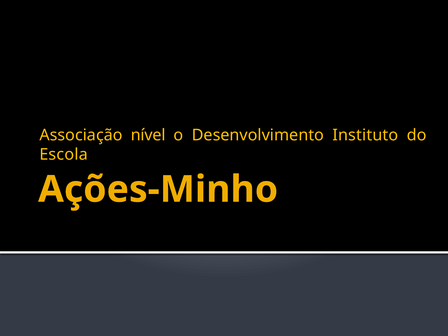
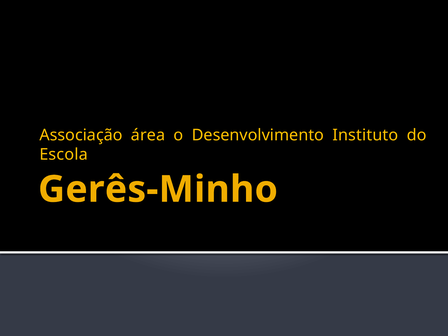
nível: nível -> área (148, 135)
Ações-Minho: Ações-Minho -> Gerês-Minho (158, 189)
